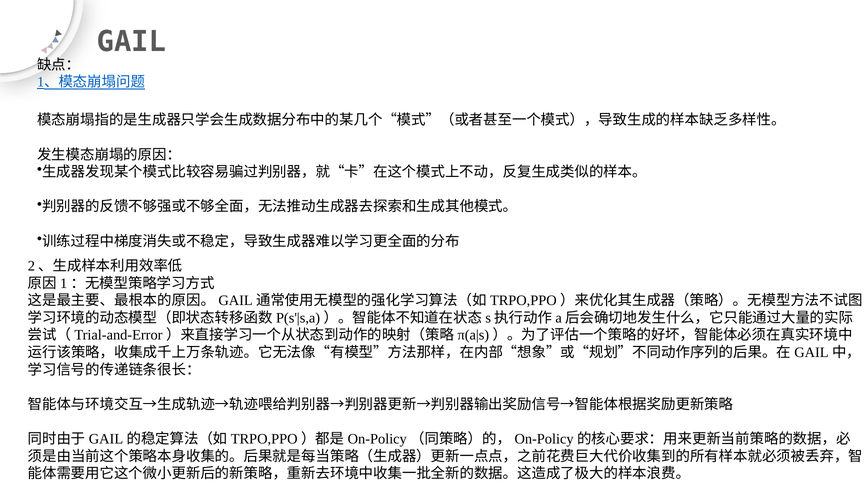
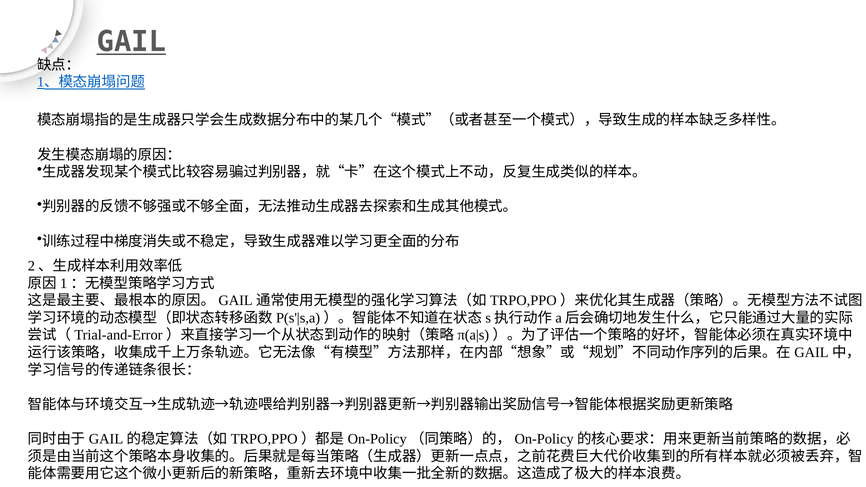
GAIL underline: none -> present (131, 42)
